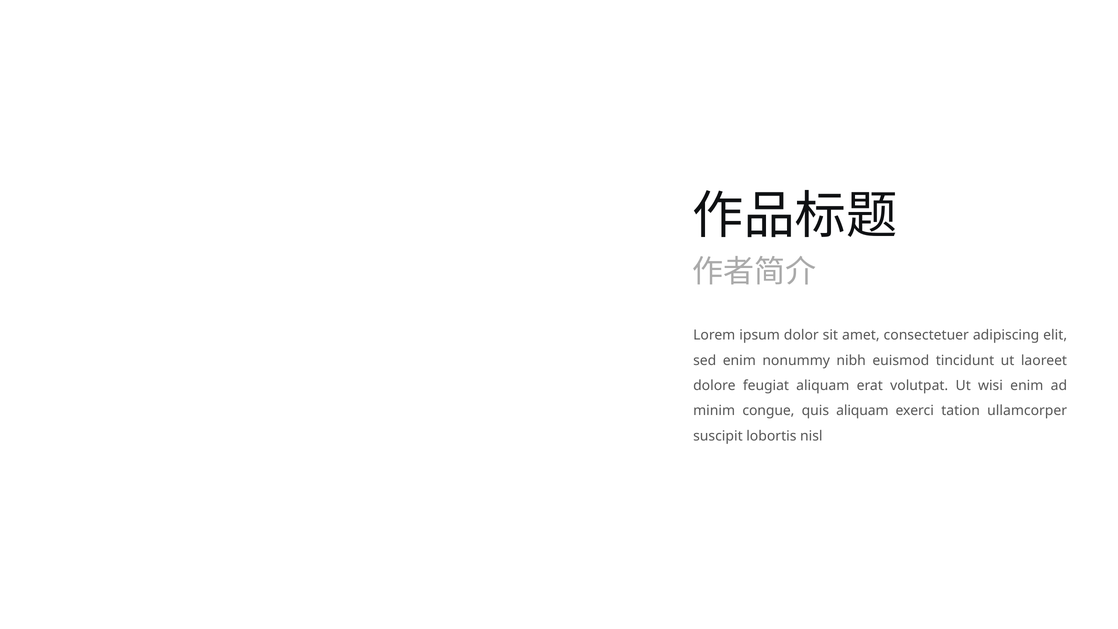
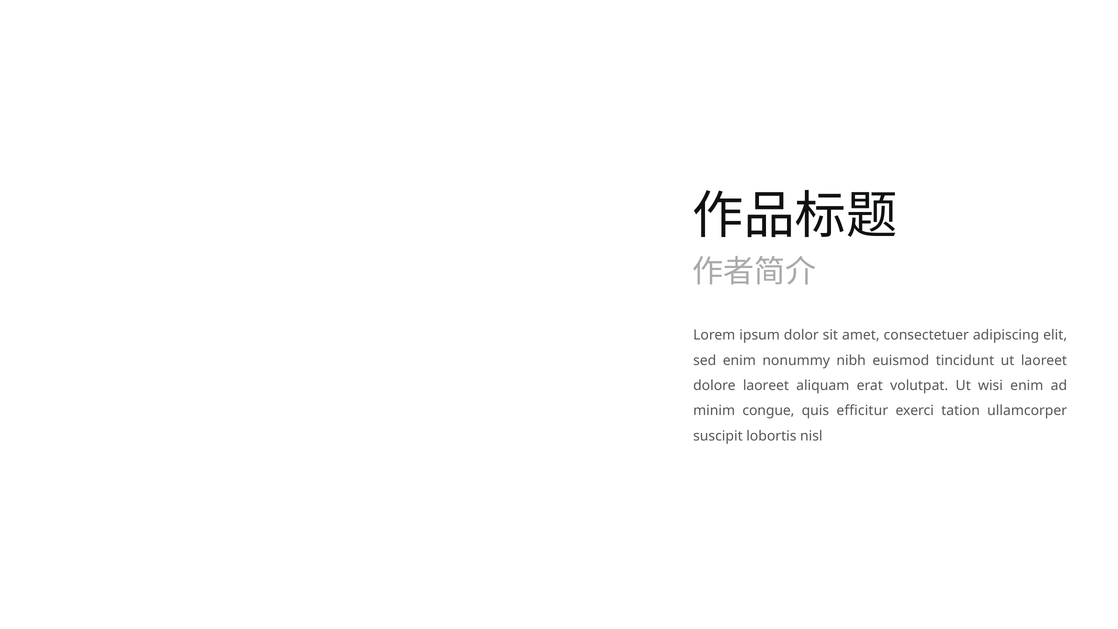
dolore feugiat: feugiat -> laoreet (766, 386)
quis aliquam: aliquam -> efficitur (862, 411)
